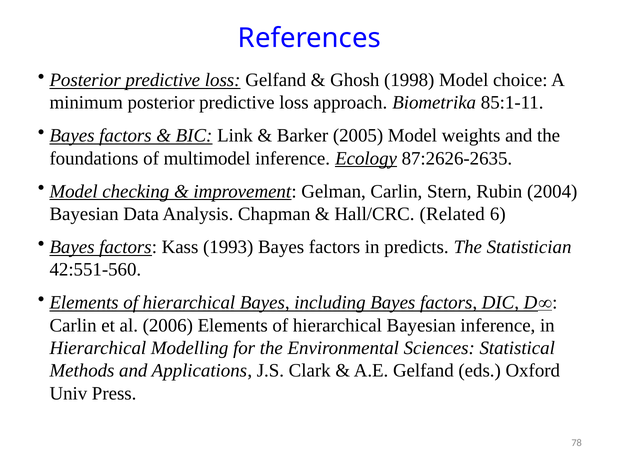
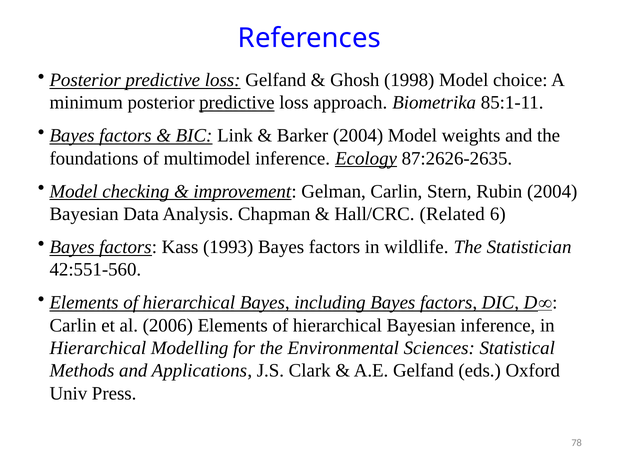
predictive underline: none -> present (237, 103)
Barker 2005: 2005 -> 2004 (358, 136)
predicts: predicts -> wildlife (416, 247)
